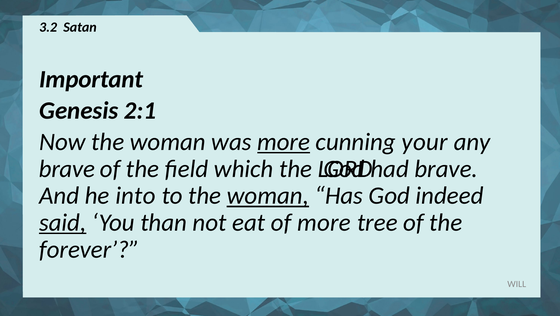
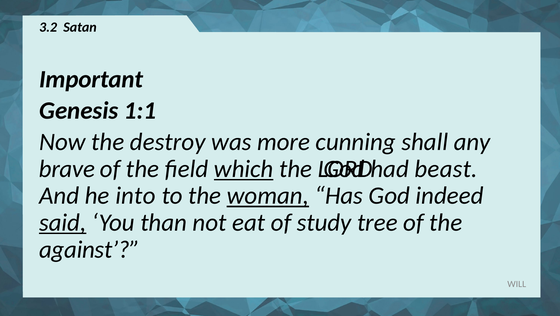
2:1: 2:1 -> 1:1 (140, 111)
Now the woman: woman -> destroy (168, 142)
more underline: present -> none (284, 142)
your: your -> shall (425, 142)
which underline: none -> present (244, 169)
had brave: brave -> beast (446, 169)
of more: more -> study (324, 223)
forever: forever -> against (89, 249)
